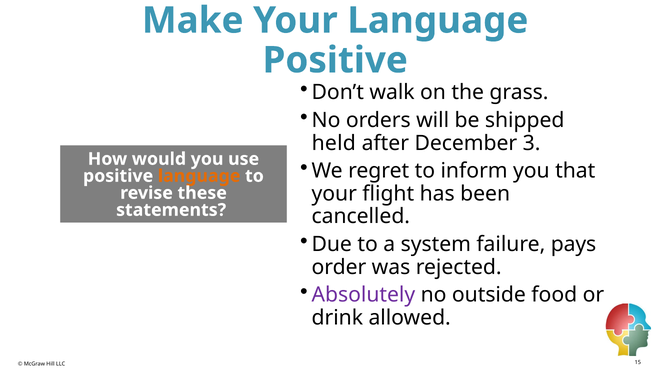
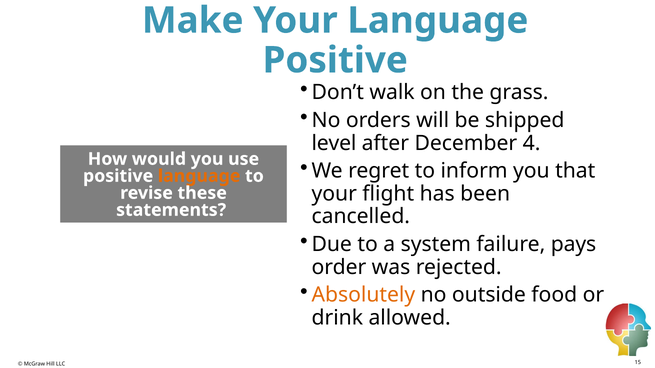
held: held -> level (334, 143)
3: 3 -> 4 (532, 143)
Absolutely colour: purple -> orange (363, 295)
